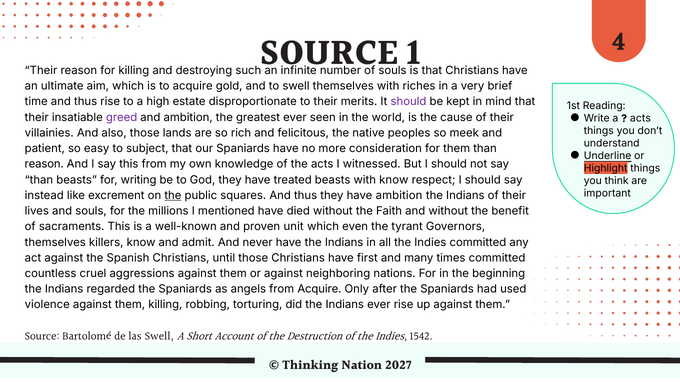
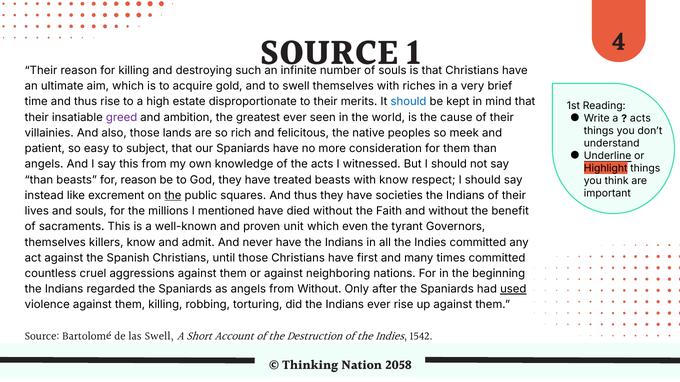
should colour: purple -> blue (409, 102)
reason: reason -> angels (44, 164)
for writing: writing -> reason (139, 180)
have ambition: ambition -> societies (399, 196)
from Acquire: Acquire -> Without (319, 289)
used underline: none -> present (513, 289)
2027: 2027 -> 2058 (399, 366)
